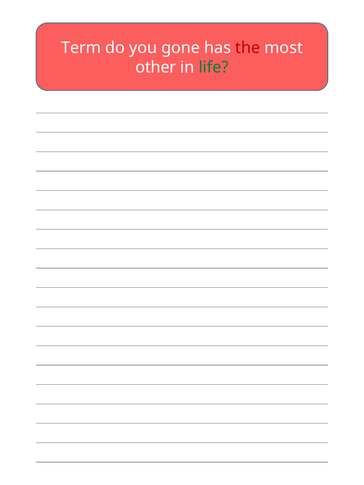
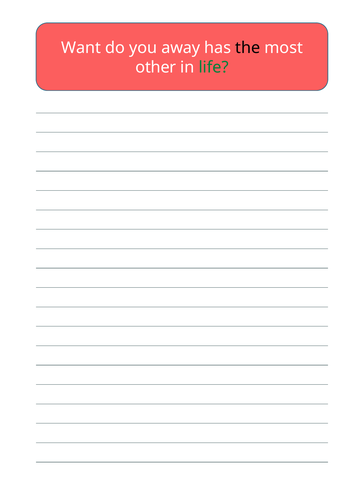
Term: Term -> Want (81, 48)
gone: gone -> away (181, 48)
the colour: red -> black (248, 48)
